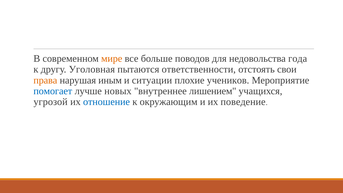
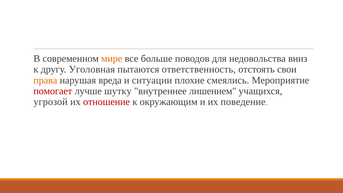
года: года -> вниз (298, 59)
ответственности: ответственности -> ответственность (199, 69)
иным: иным -> вреда (110, 80)
учеников: учеников -> смеялись (228, 80)
помогает colour: blue -> red (53, 91)
новых: новых -> шутку (118, 91)
отношение colour: blue -> red (107, 102)
